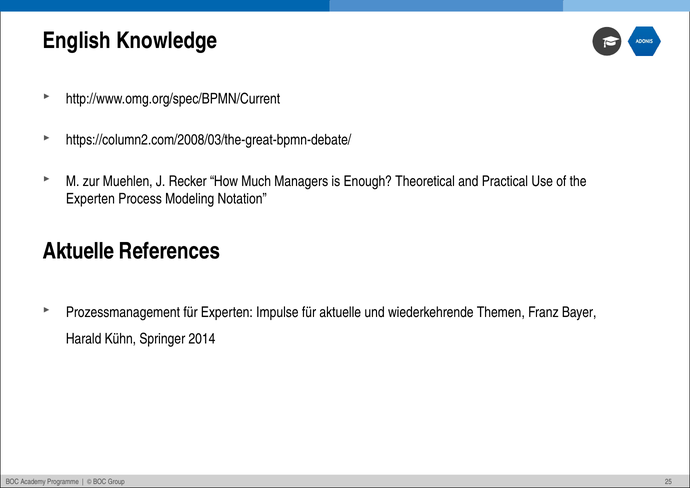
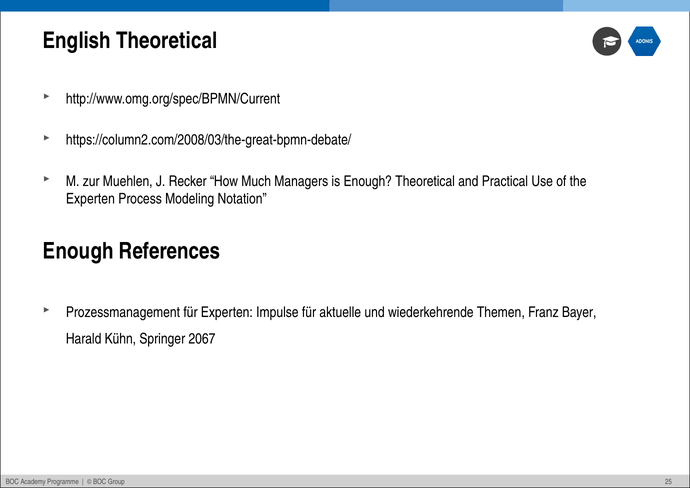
English Knowledge: Knowledge -> Theoretical (167, 41)
Aktuelle: Aktuelle -> Enough (78, 251)
2014: 2014 -> 2067 (202, 339)
